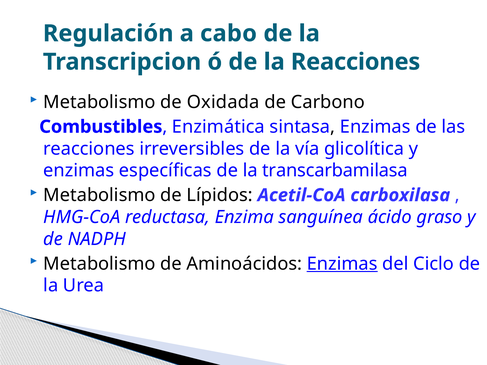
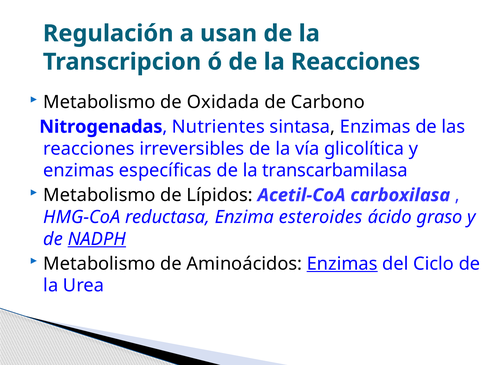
cabo: cabo -> usan (229, 33)
Combustibles: Combustibles -> Nitrogenadas (101, 127)
Enzimática: Enzimática -> Nutrientes (218, 127)
sanguínea: sanguínea -> esteroides (321, 217)
NADPH underline: none -> present (97, 239)
